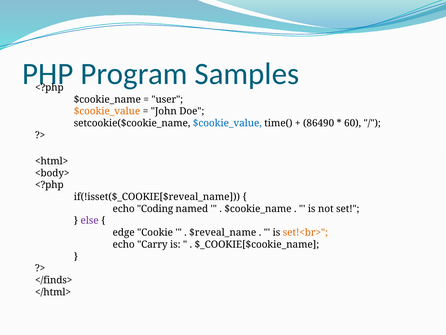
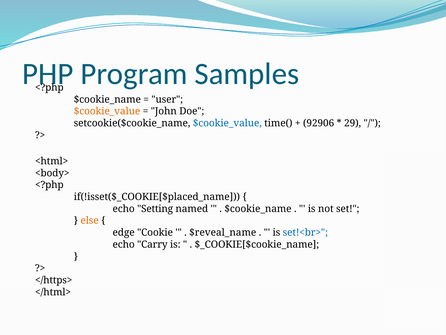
86490: 86490 -> 92906 (319, 123)
60: 60 -> 29 (353, 123)
if(!isset($_COOKIE[$reveal_name: if(!isset($_COOKIE[$reveal_name -> if(!isset($_COOKIE[$placed_name (157, 197)
Coding: Coding -> Setting (155, 208)
else colour: purple -> orange (90, 220)
set!<br> colour: orange -> blue (305, 232)
</finds>: </finds> -> </https> (54, 280)
